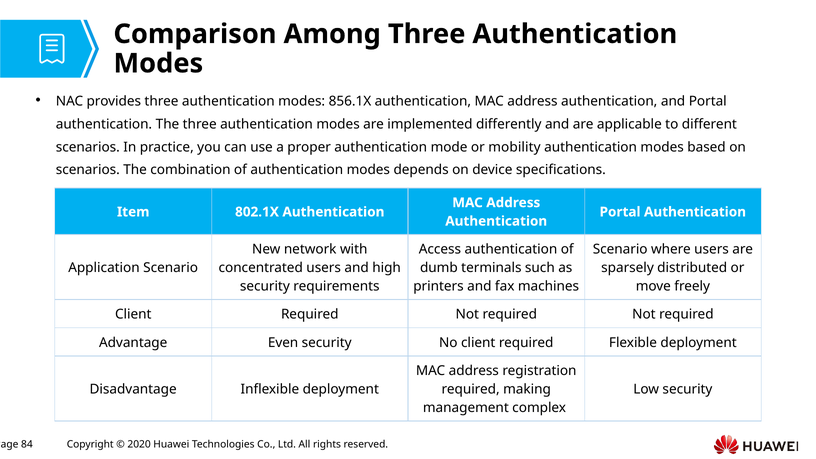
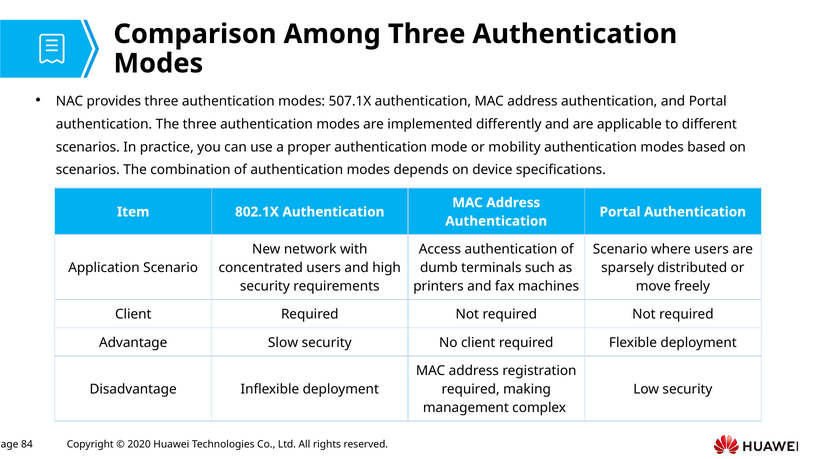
856.1X: 856.1X -> 507.1X (350, 101)
Even: Even -> Slow (283, 343)
